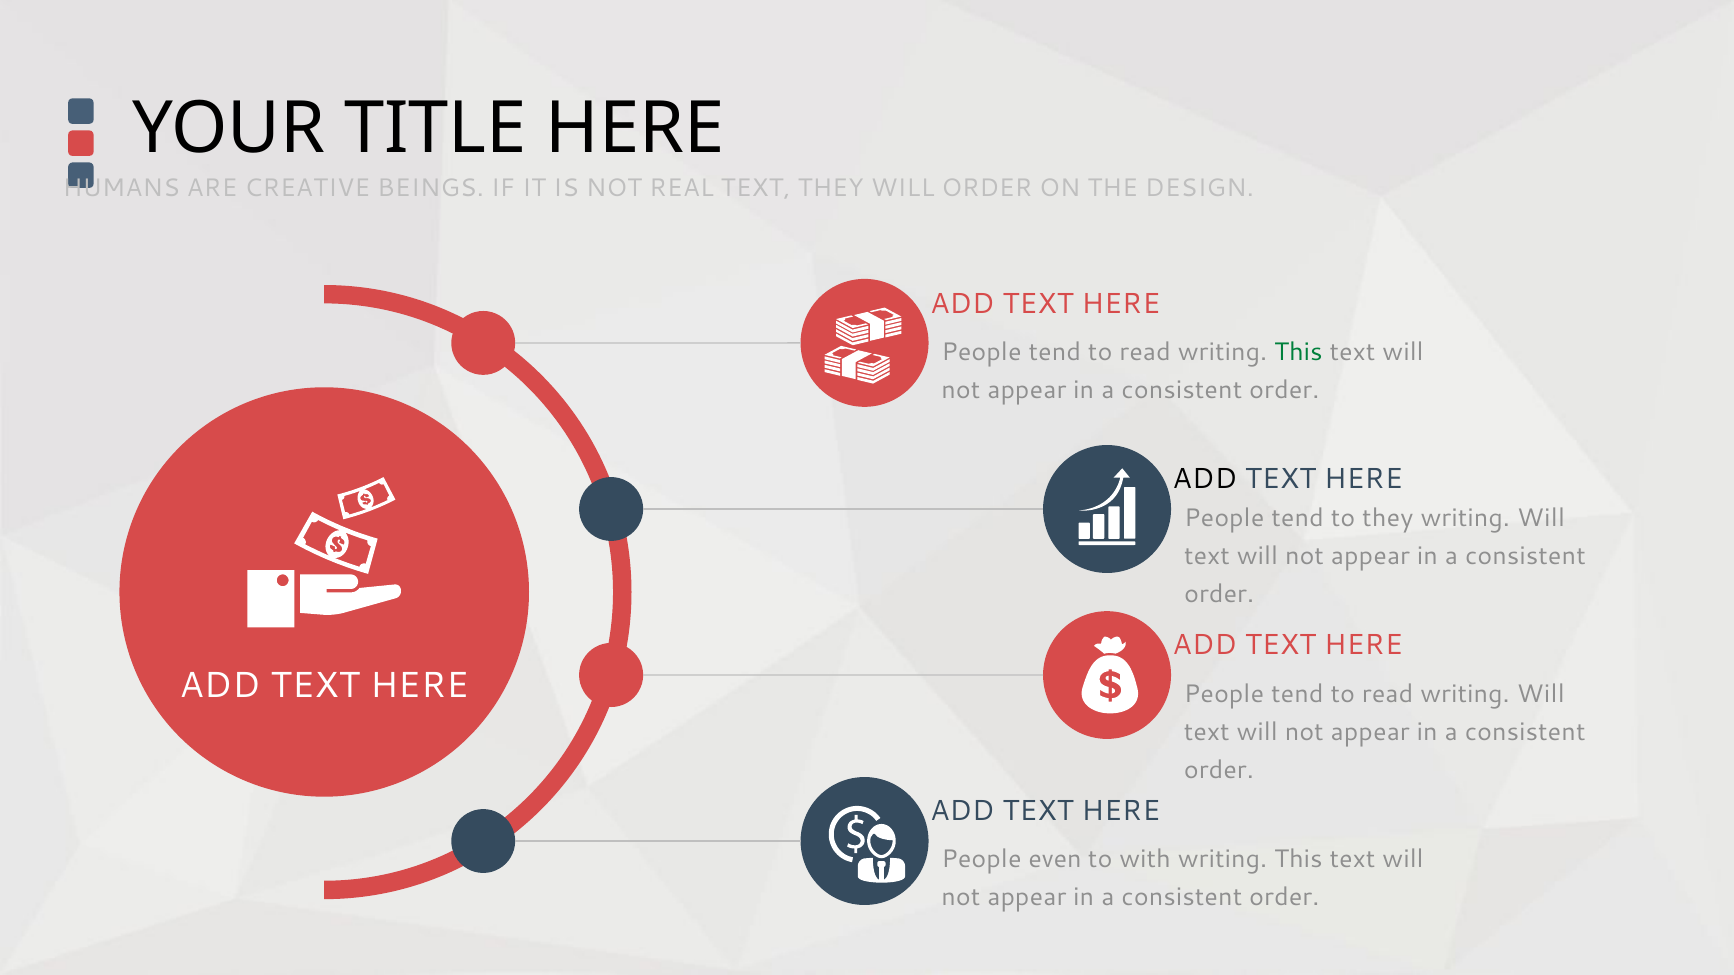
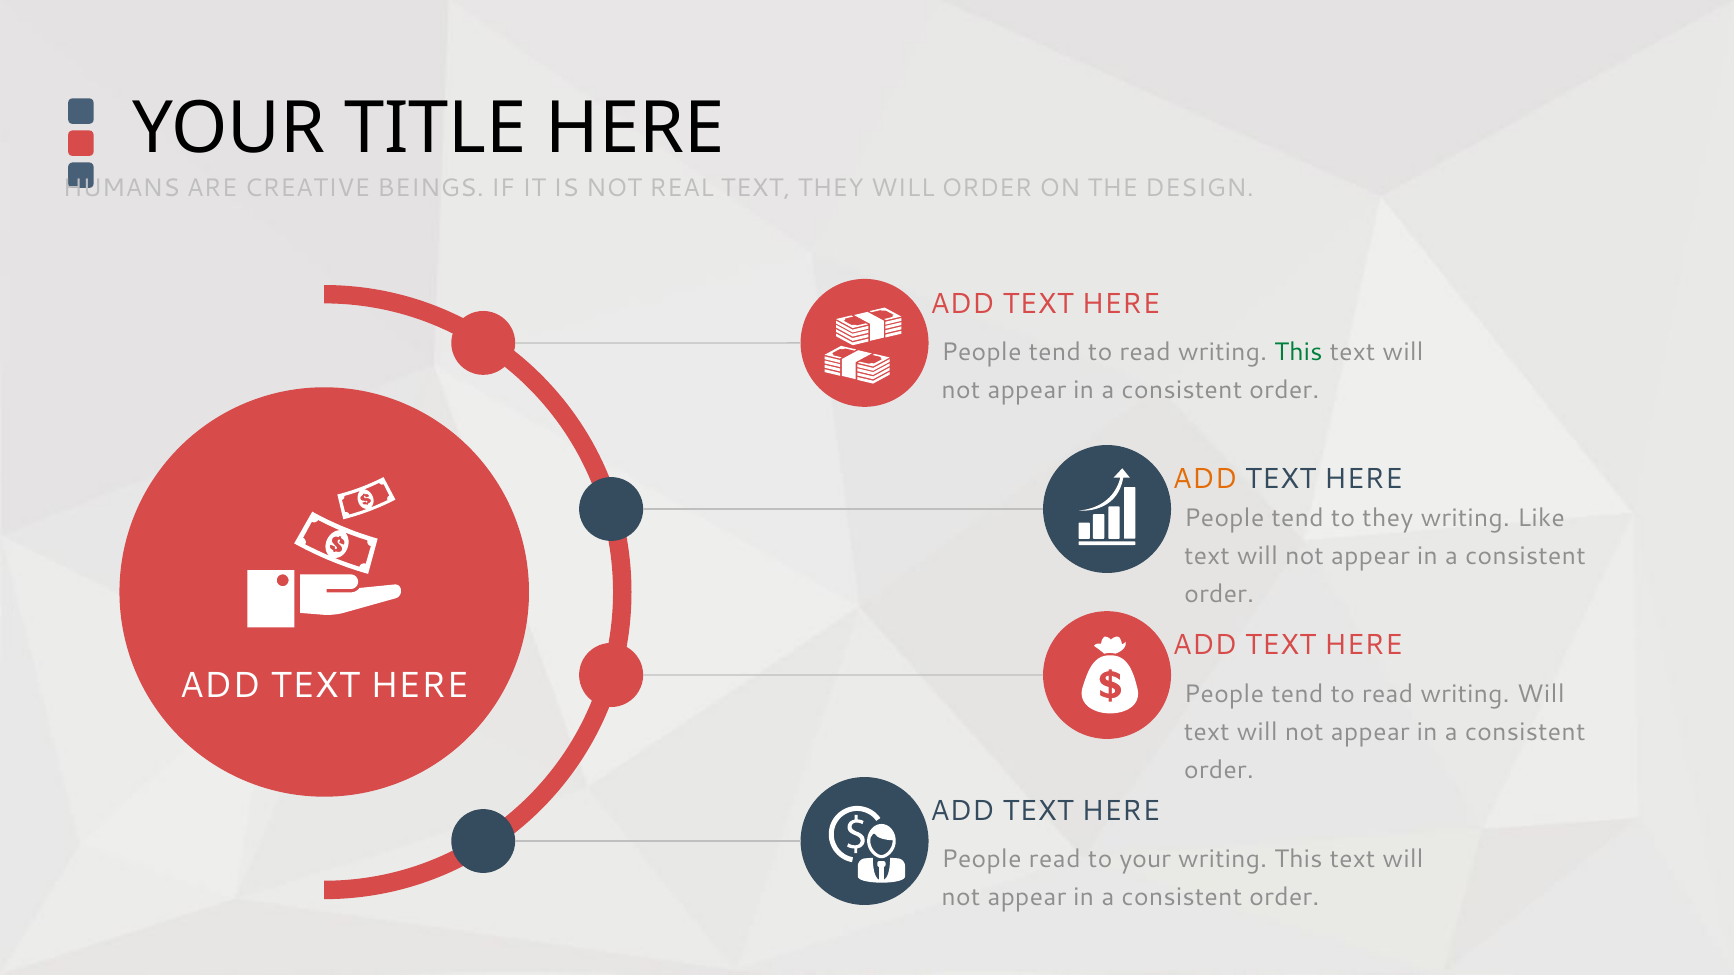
ADD colour: black -> orange (1205, 480)
Will: Will -> Like (1541, 519)
People even: even -> read (1055, 860)
to with: with -> your (1145, 860)
